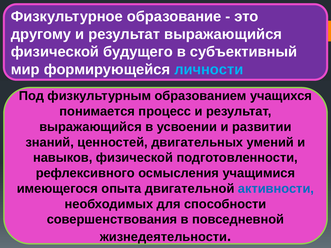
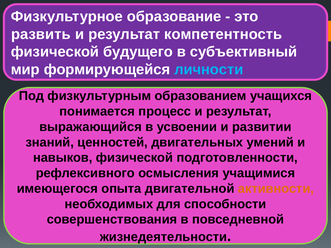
другому: другому -> развить (41, 34)
выражающийся: выражающийся -> компетентность (223, 34)
активности colour: blue -> orange (276, 189)
